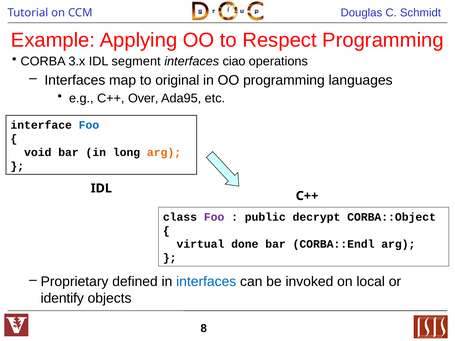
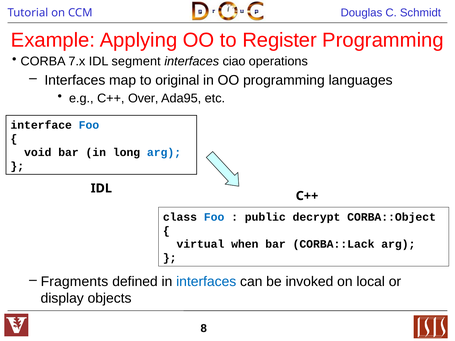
Respect: Respect -> Register (280, 40)
3.x: 3.x -> 7.x (77, 61)
arg colour: orange -> blue (164, 153)
Foo colour: purple -> blue (214, 217)
done: done -> when (245, 244)
CORBA::Endl: CORBA::Endl -> CORBA::Lack (334, 244)
Proprietary: Proprietary -> Fragments (74, 282)
identify: identify -> display (62, 299)
